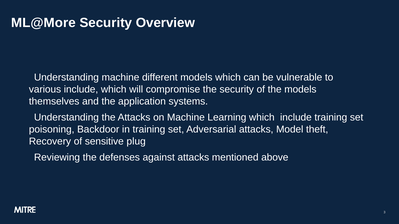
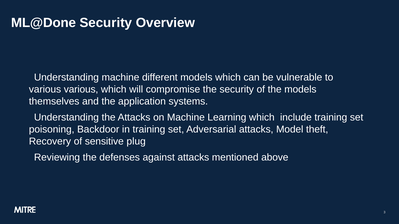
ML@More: ML@More -> ML@Done (44, 23)
various include: include -> various (81, 90)
